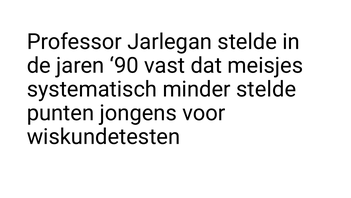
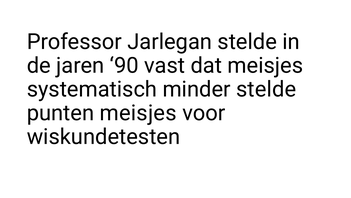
punten jongens: jongens -> meisjes (138, 113)
